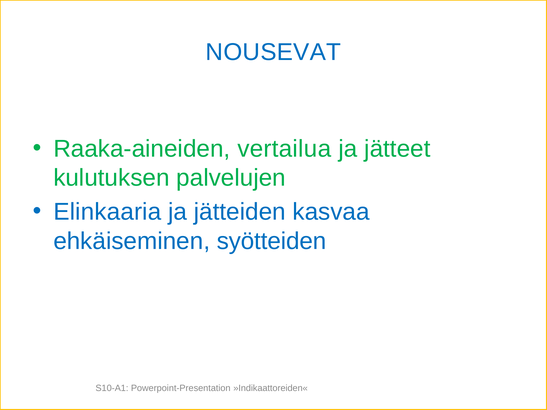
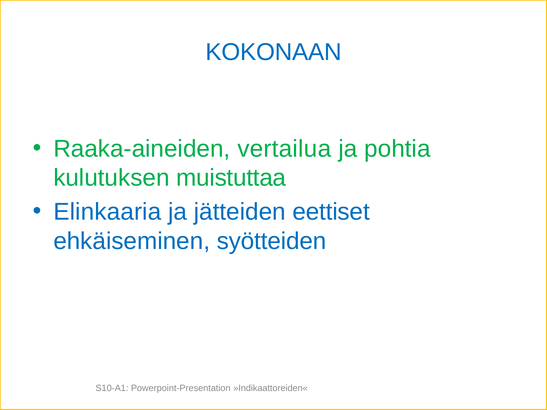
NOUSEVAT: NOUSEVAT -> KOKONAAN (274, 52)
jätteet: jätteet -> pohtia (397, 149)
palvelujen: palvelujen -> muistuttaa (231, 178)
kasvaa: kasvaa -> eettiset (331, 212)
